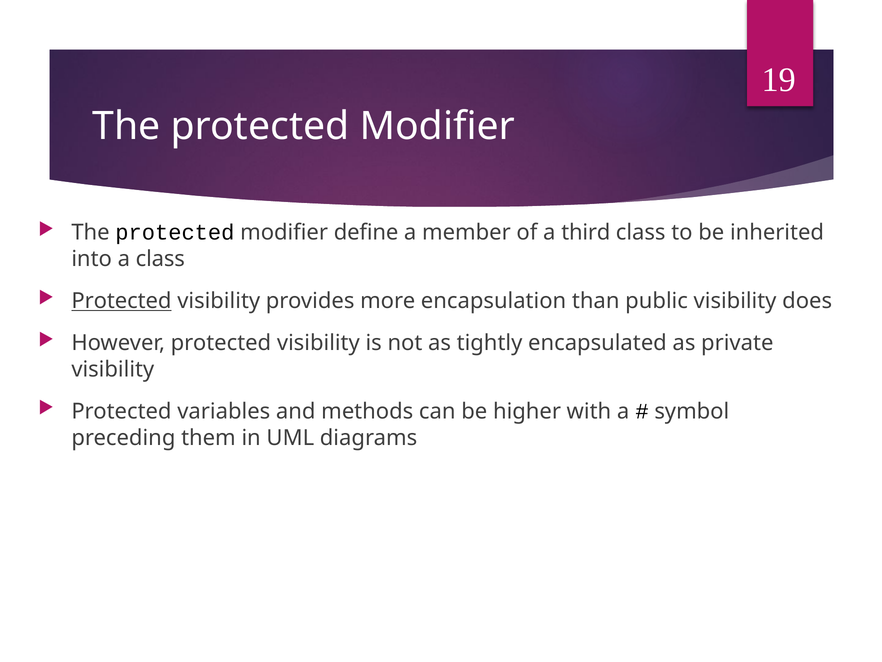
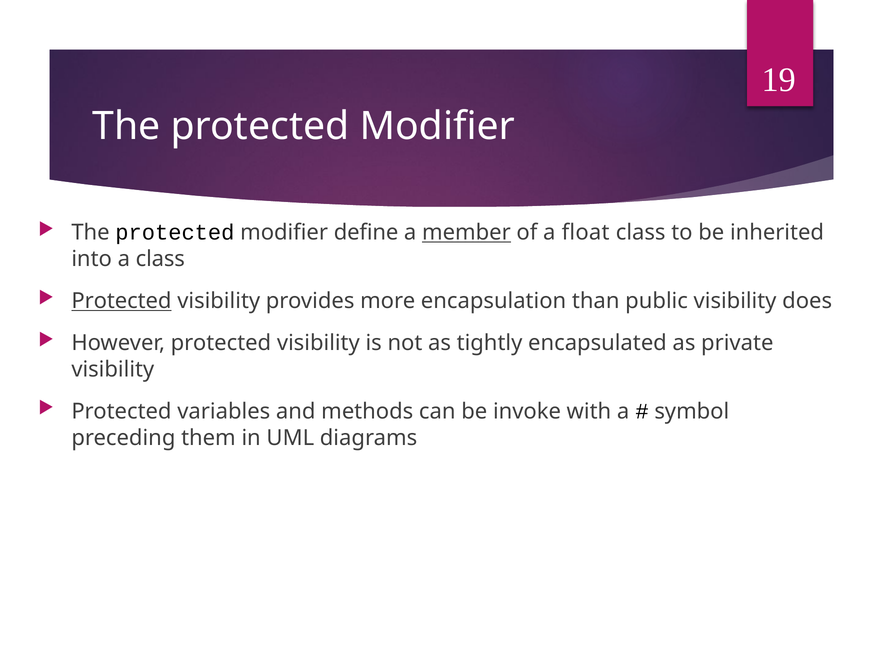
member underline: none -> present (466, 232)
third: third -> float (586, 232)
higher: higher -> invoke (527, 411)
